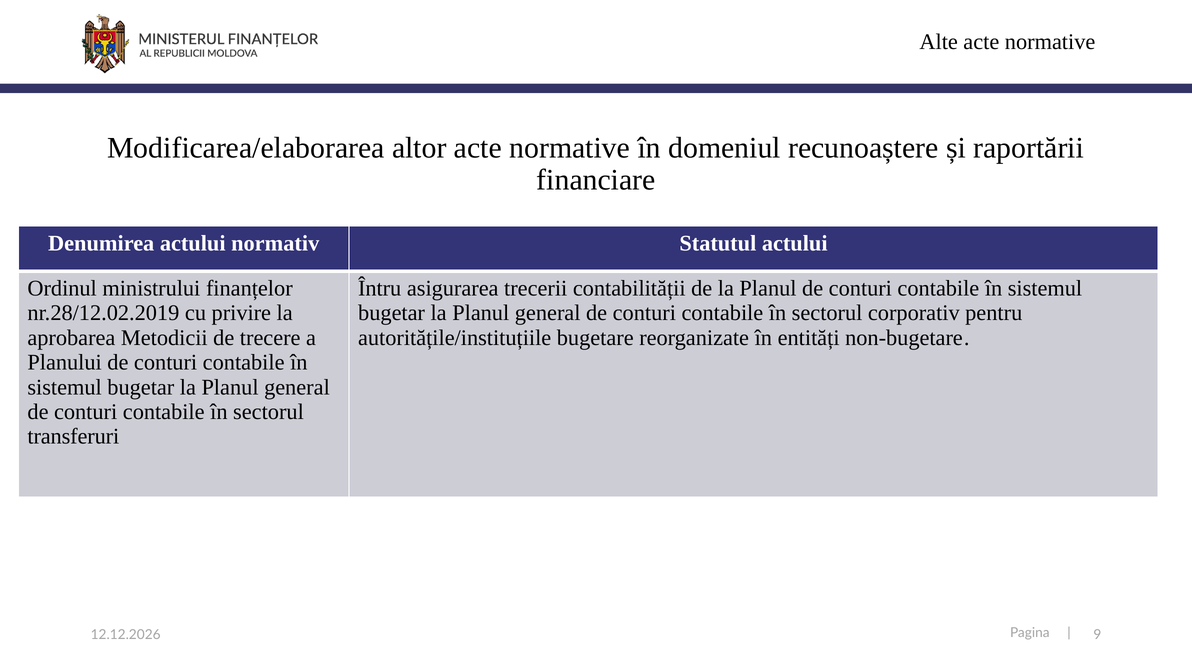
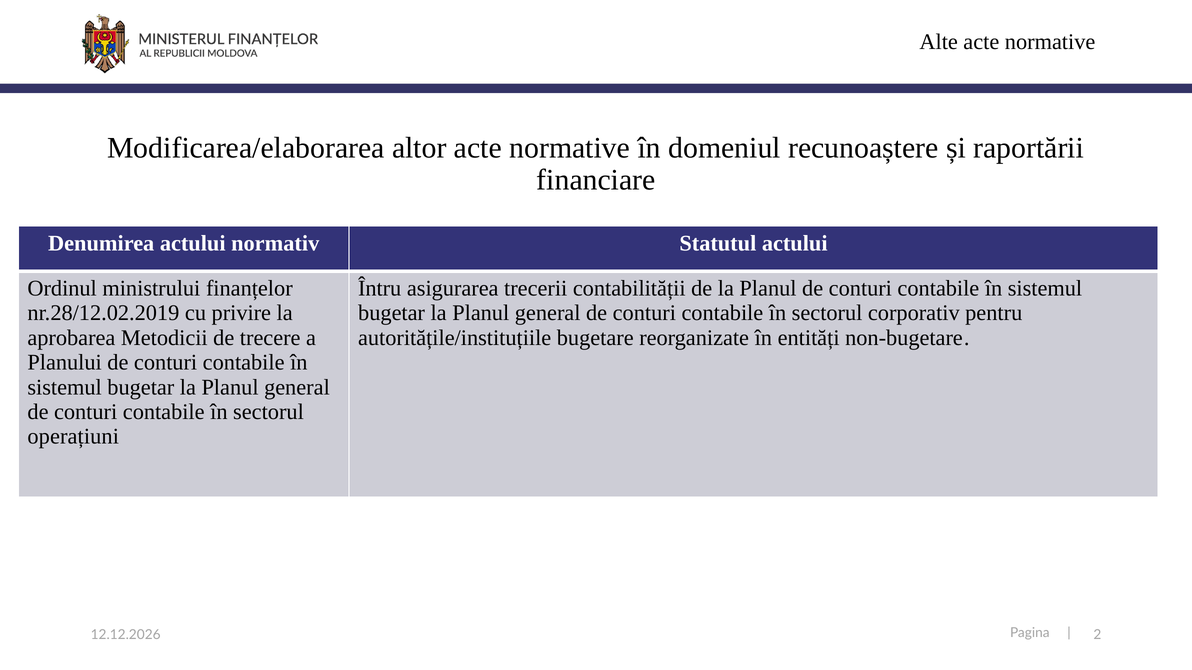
transferuri: transferuri -> operațiuni (73, 437)
9: 9 -> 2 (1097, 635)
